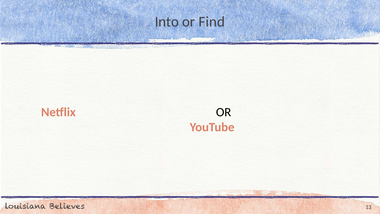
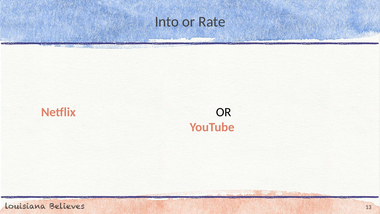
Find: Find -> Rate (212, 22)
